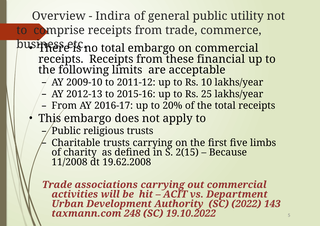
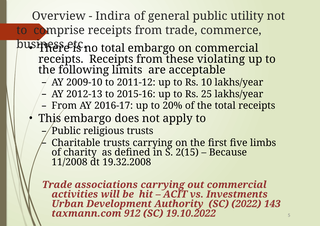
financial: financial -> violating (221, 59)
19.62.2008: 19.62.2008 -> 19.32.2008 (127, 162)
Department: Department -> Investments (237, 195)
248: 248 -> 912 (132, 214)
